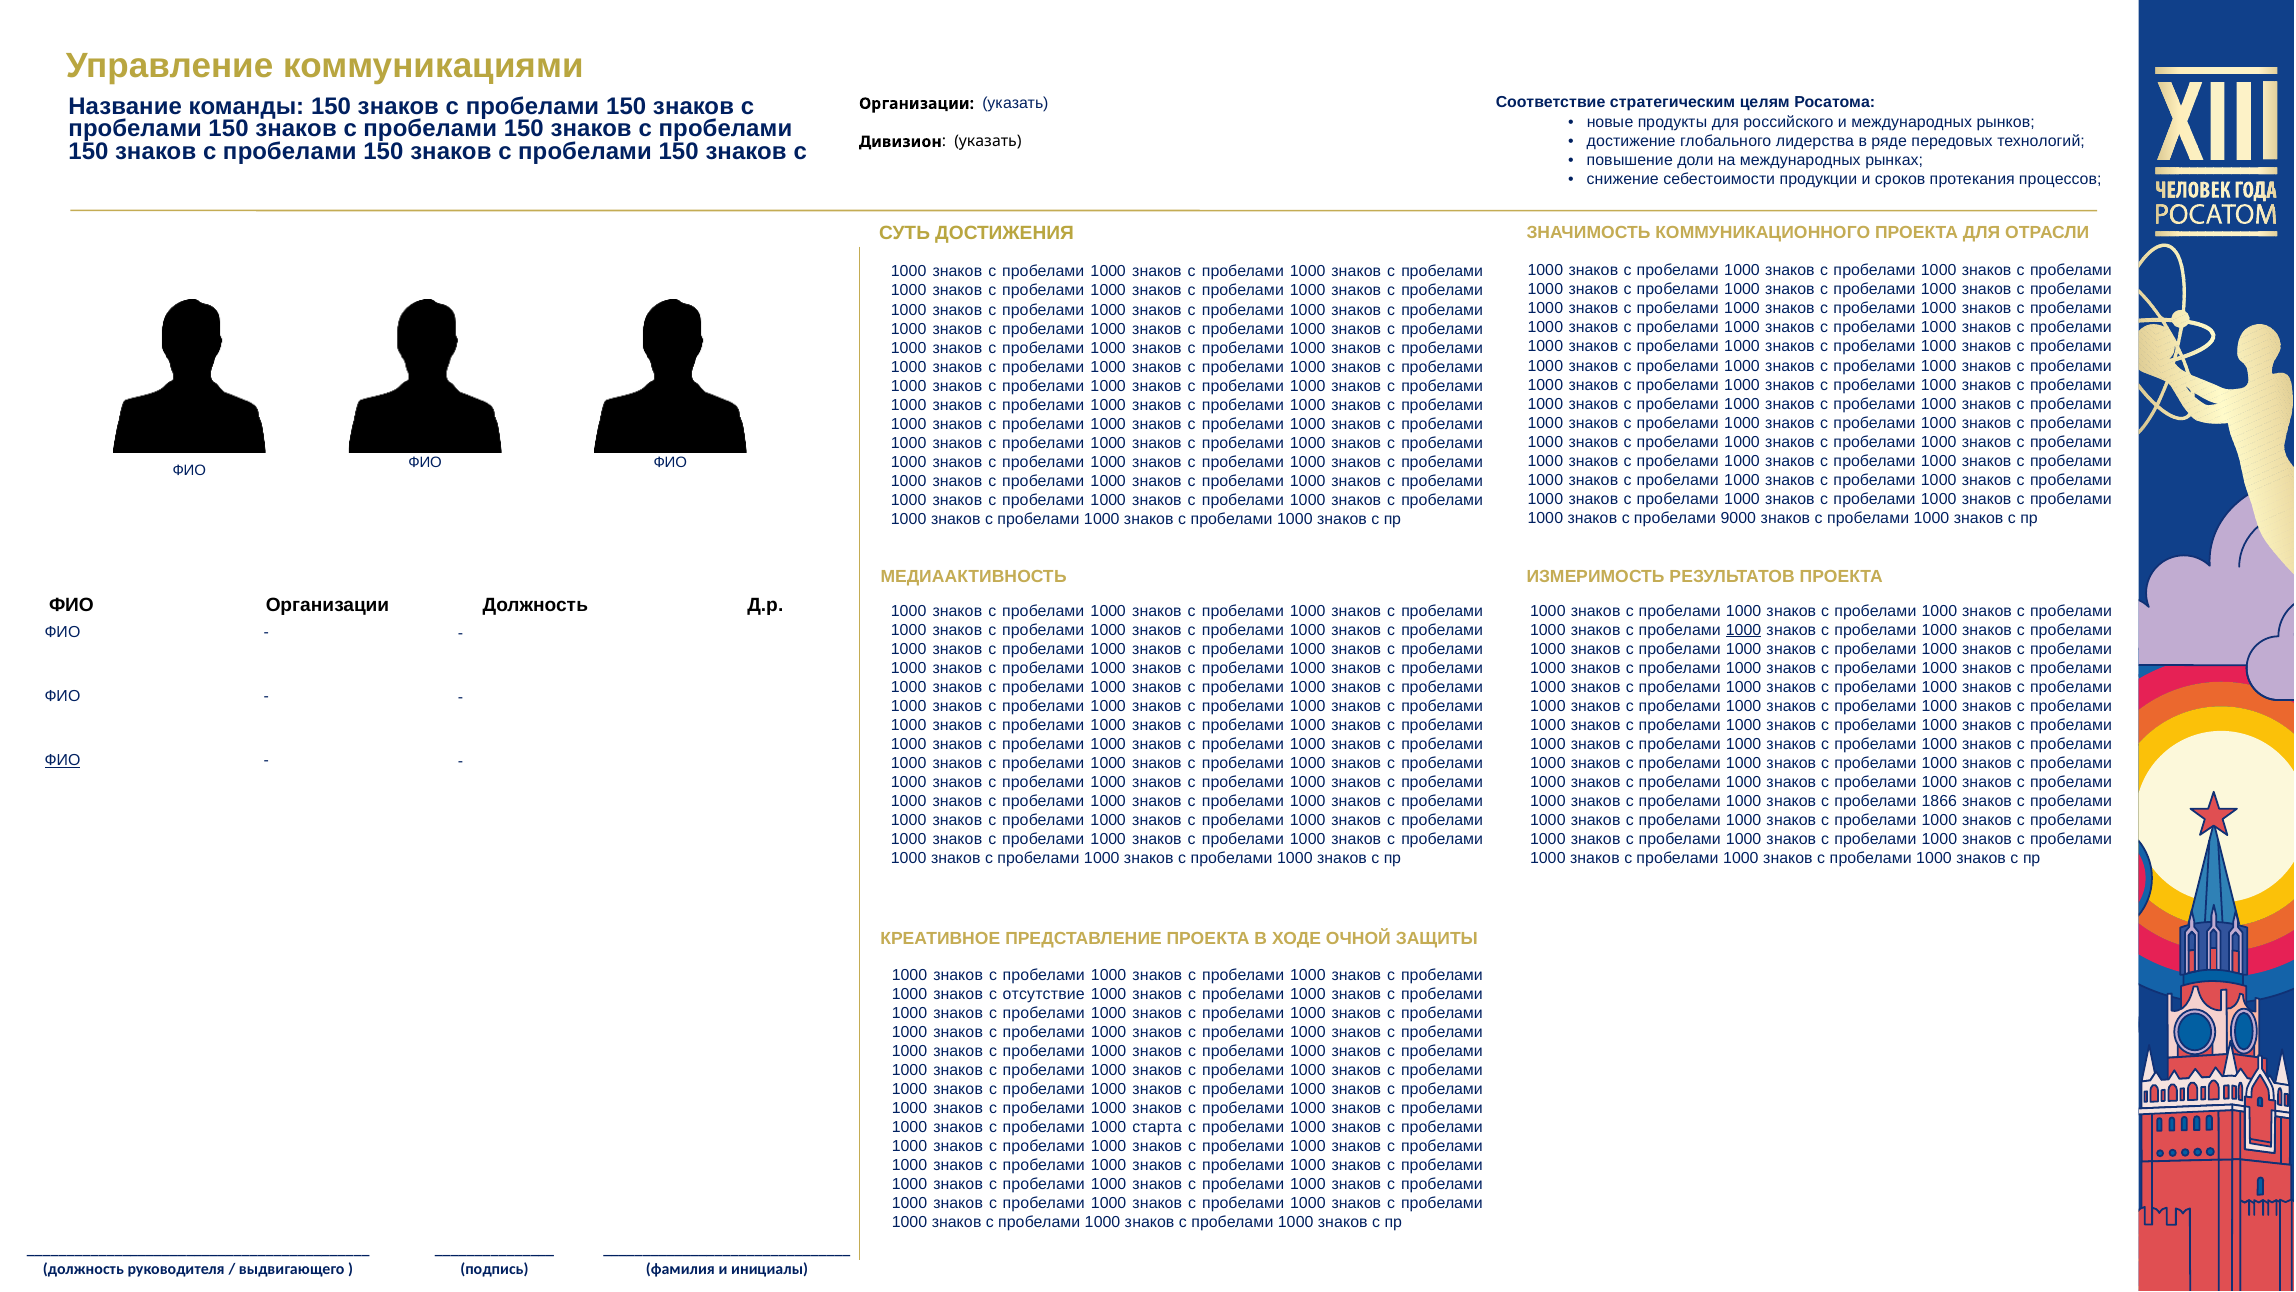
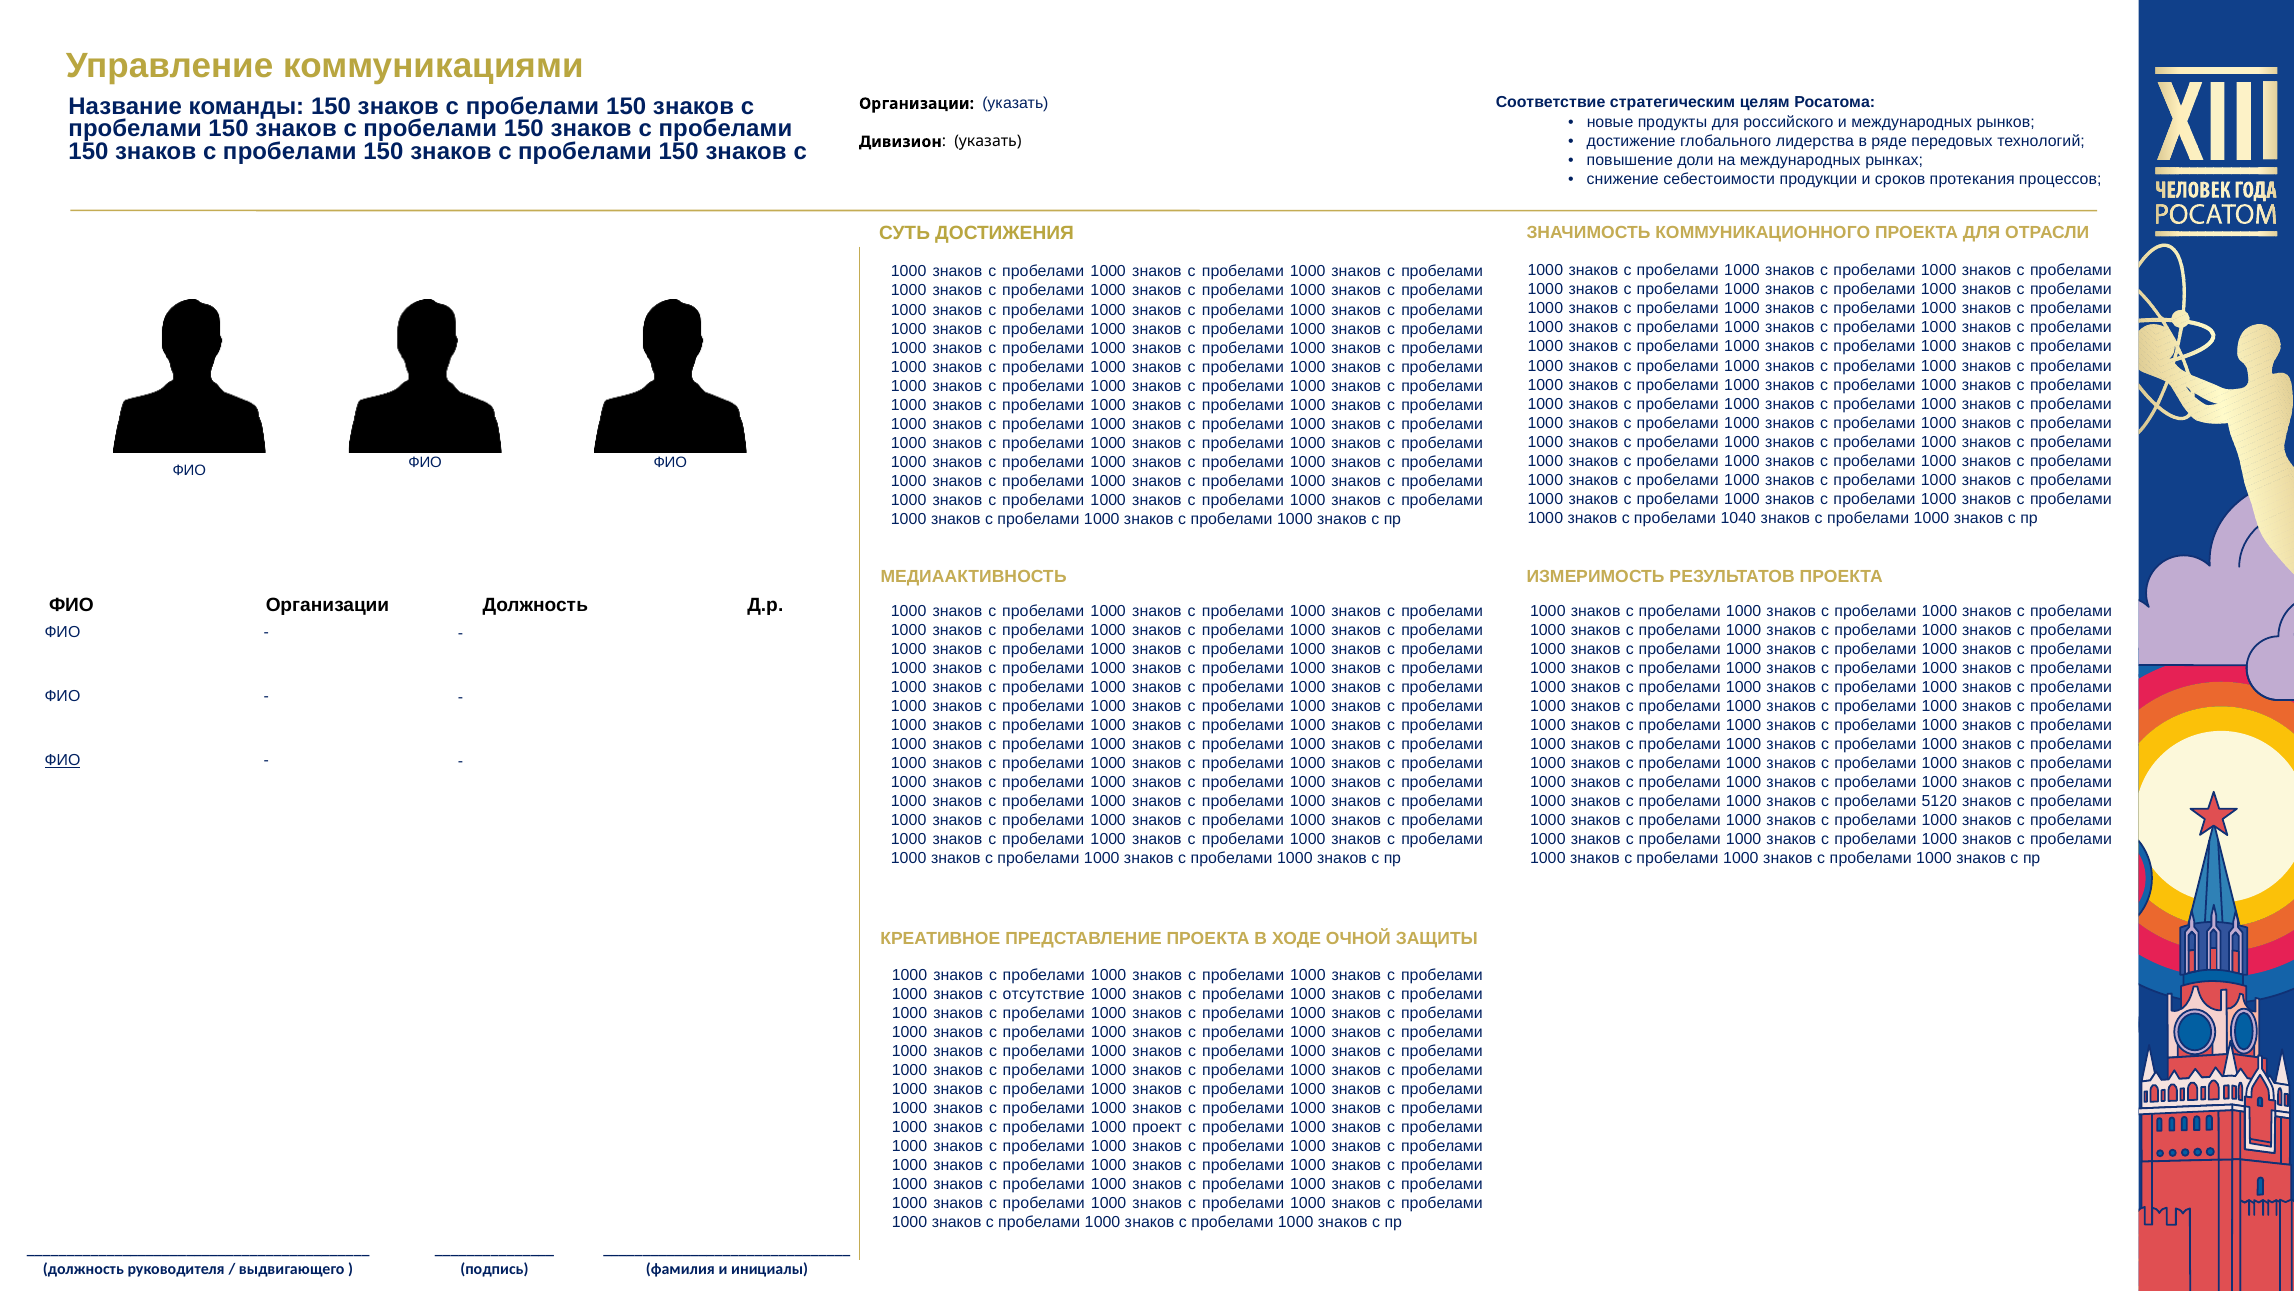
9000: 9000 -> 1040 (1738, 518)
1000 underline: present -> none (1744, 630)
1866: 1866 -> 5120 (1939, 801)
старта: старта -> проект (1157, 1127)
